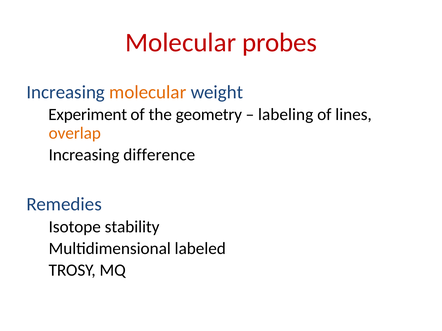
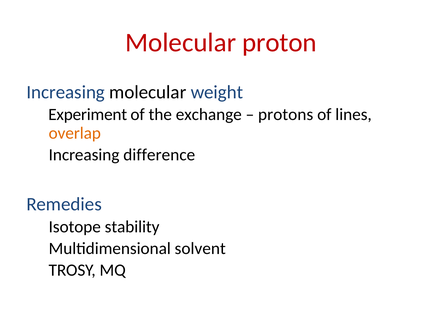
probes: probes -> proton (280, 43)
molecular colour: orange -> black (148, 92)
geometry: geometry -> exchange (209, 115)
labeling: labeling -> protons (286, 115)
labeled: labeled -> solvent (200, 249)
